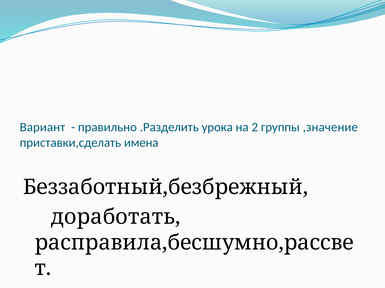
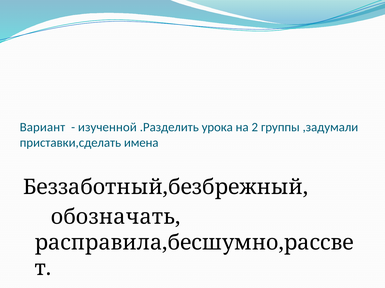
правильно: правильно -> изученной (107, 128)
,значение: ,значение -> ,задумали (330, 128)
доработать: доработать -> обозначать (116, 217)
